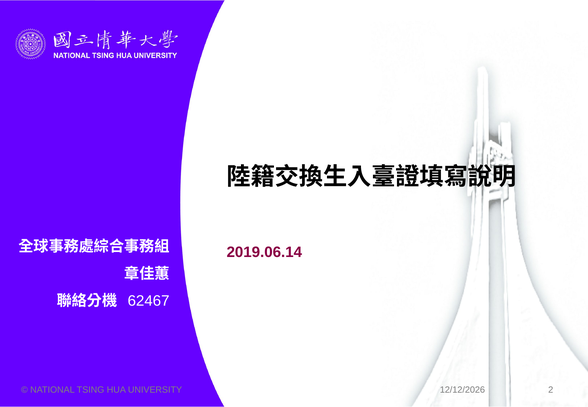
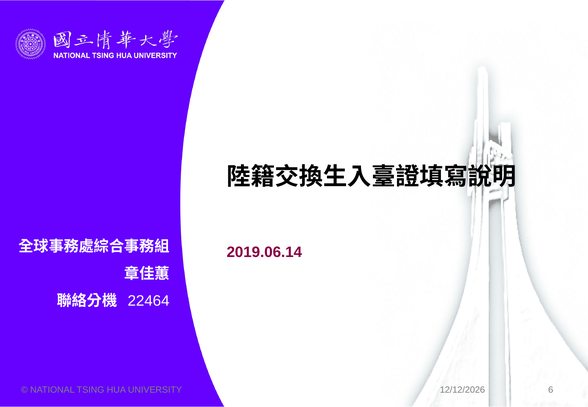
62467: 62467 -> 22464 (149, 301)
2: 2 -> 6 (551, 390)
